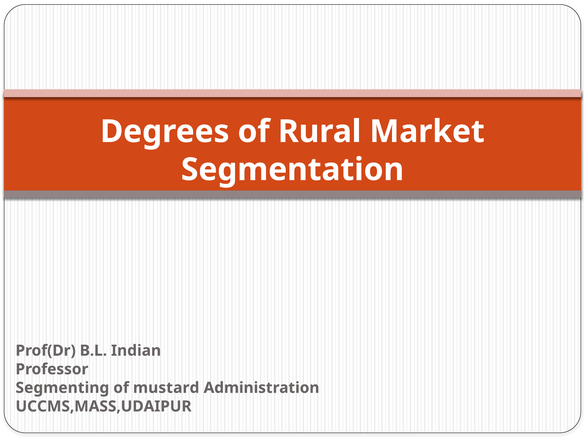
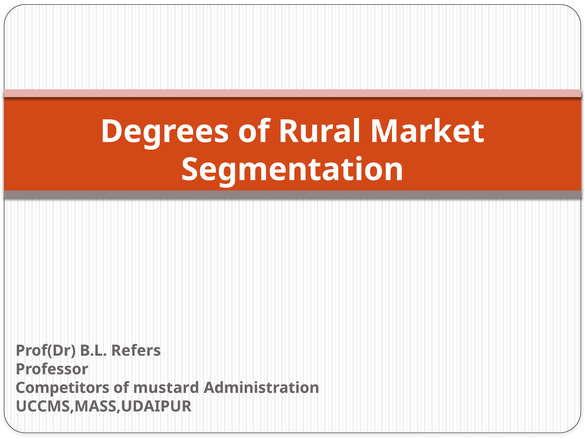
Indian: Indian -> Refers (136, 350)
Segmenting: Segmenting -> Competitors (62, 388)
